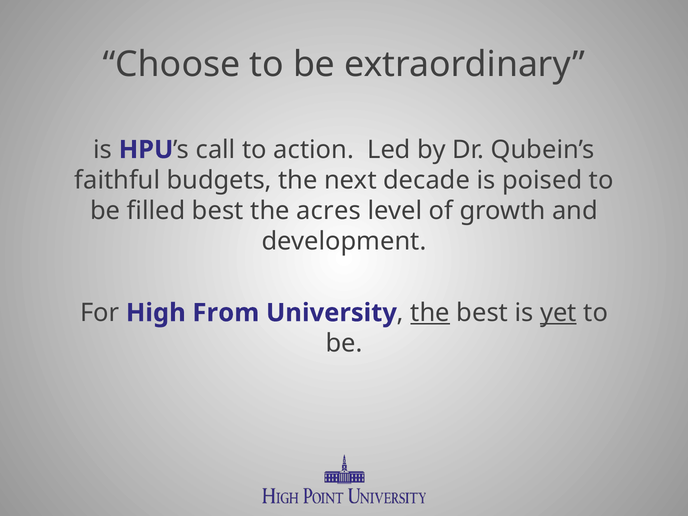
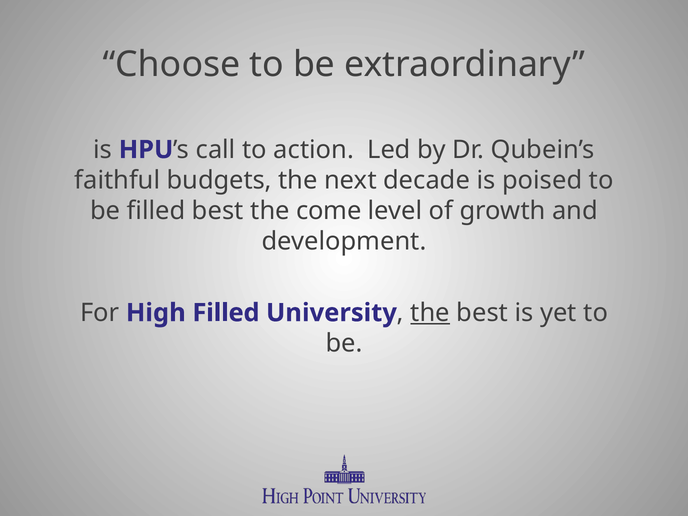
acres: acres -> come (329, 211)
High From: From -> Filled (226, 313)
yet underline: present -> none (558, 313)
